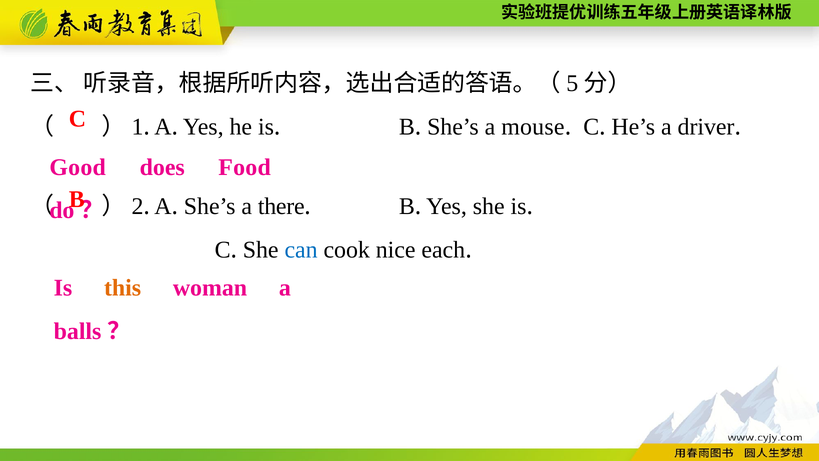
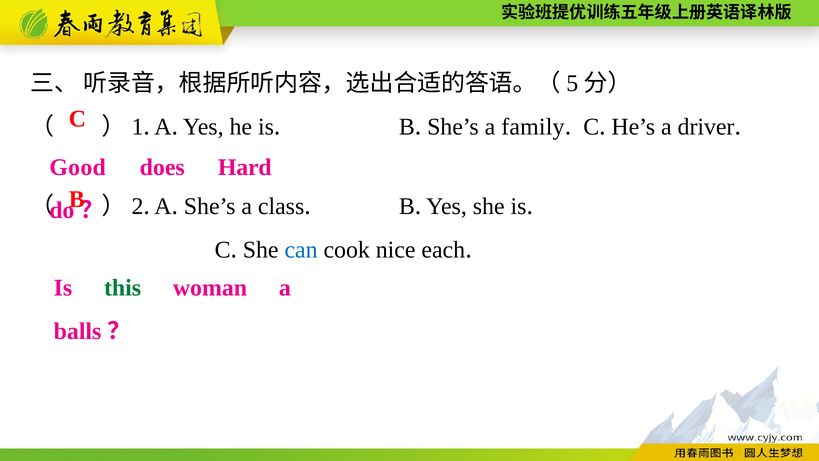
mouse: mouse -> family (533, 127)
Food: Food -> Hard (245, 167)
there: there -> class (281, 206)
this colour: orange -> green (123, 288)
